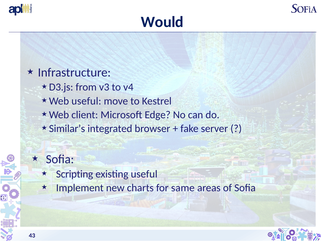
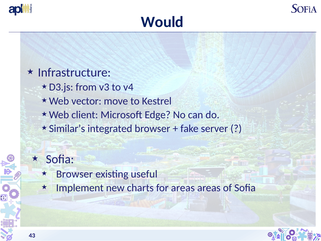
Web useful: useful -> vector (86, 101)
Scripting: Scripting -> Browser (74, 174)
for same: same -> areas (183, 188)
